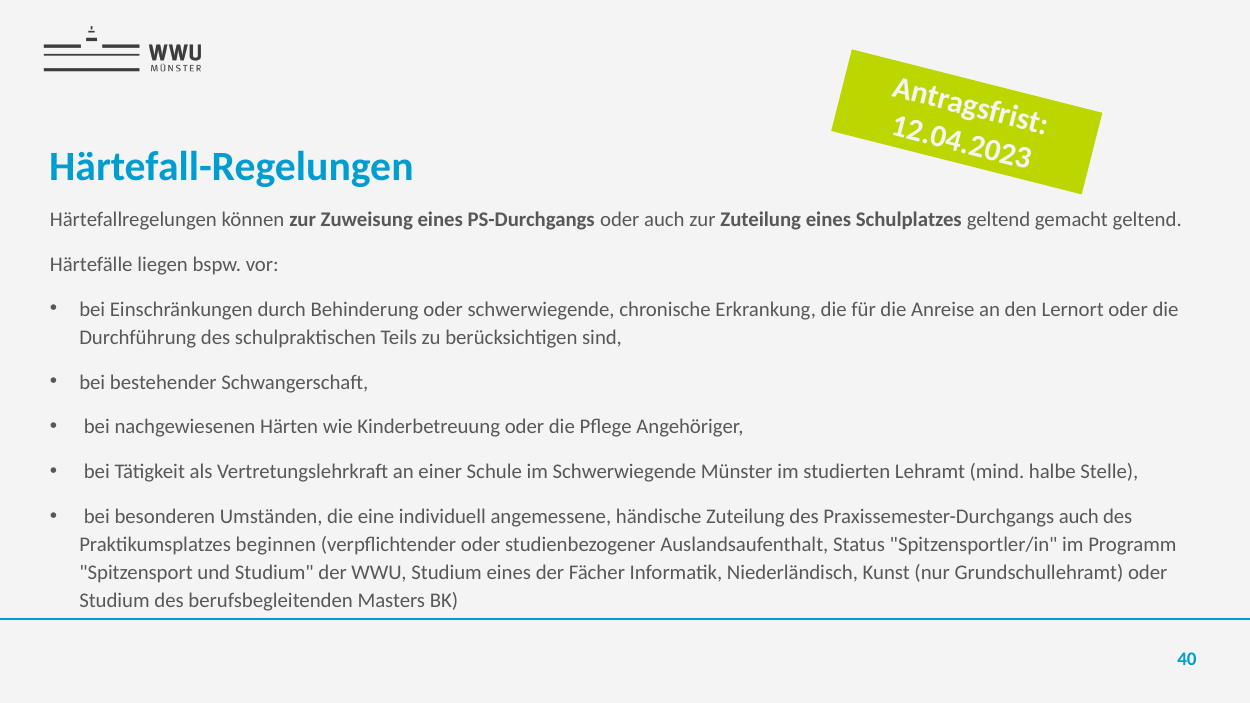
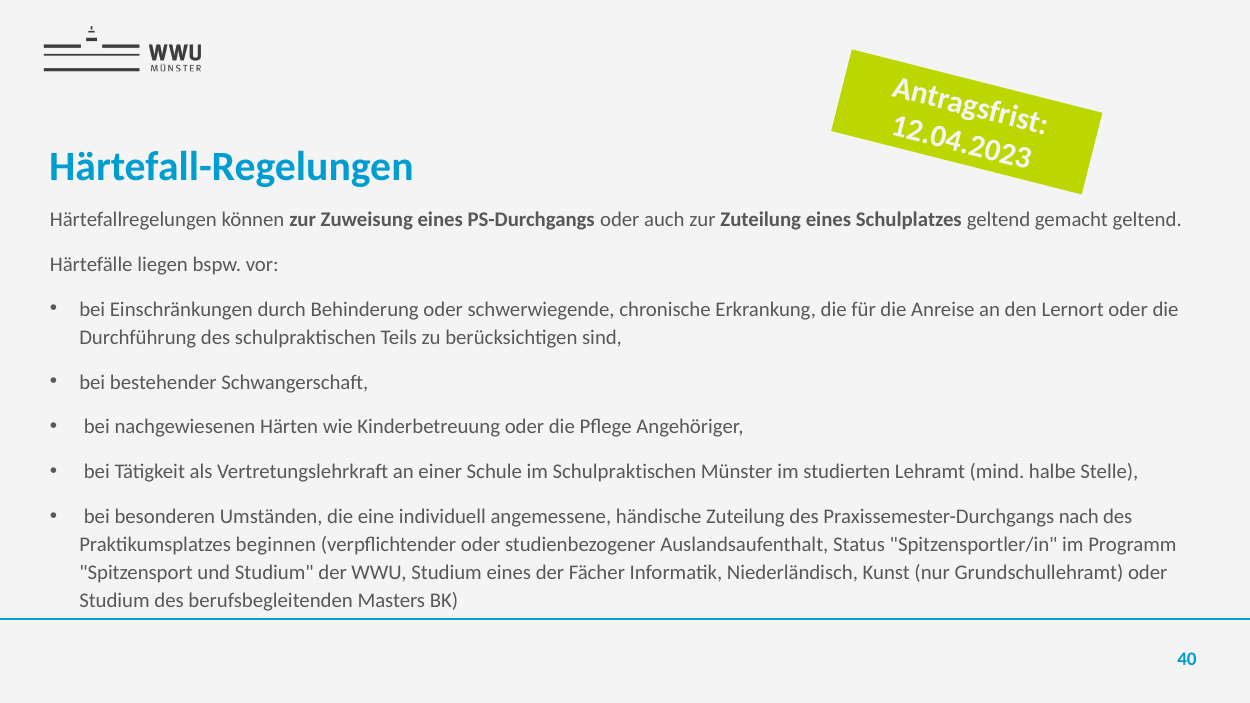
im Schwerwiegende: Schwerwiegende -> Schulpraktischen (624, 472)
Praxissemester-Durchgangs auch: auch -> nach (1079, 517)
